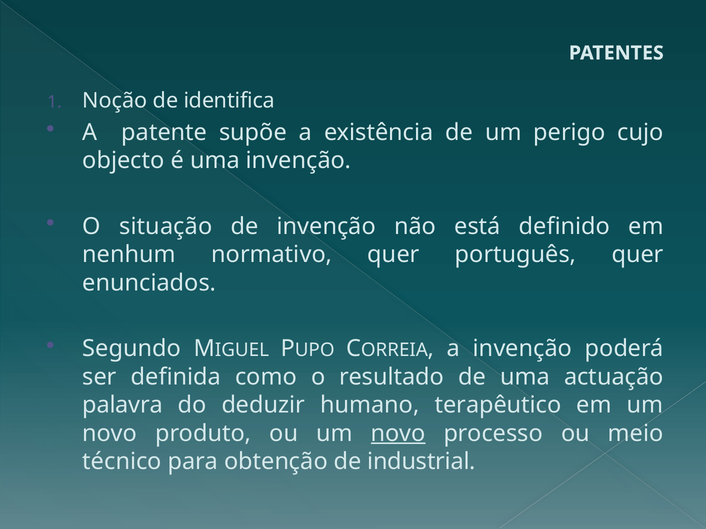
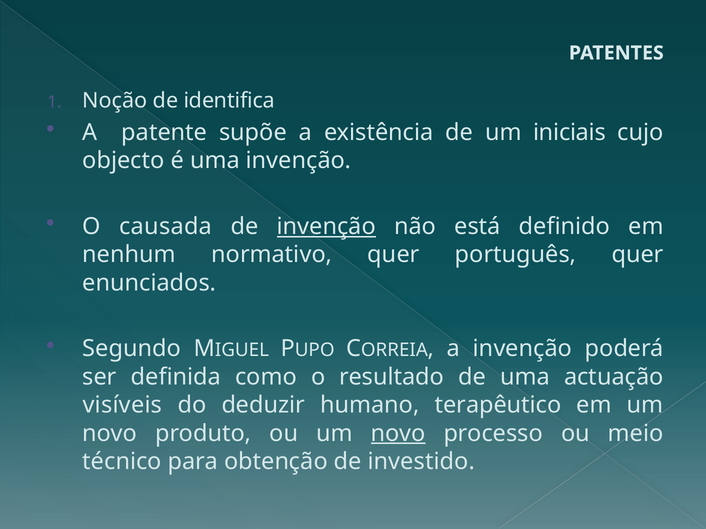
perigo: perigo -> iniciais (570, 133)
situação: situação -> causada (166, 227)
invenção underline: none -> present (326, 227)
palavra: palavra -> visíveis (122, 405)
industrial: industrial -> investido (421, 462)
